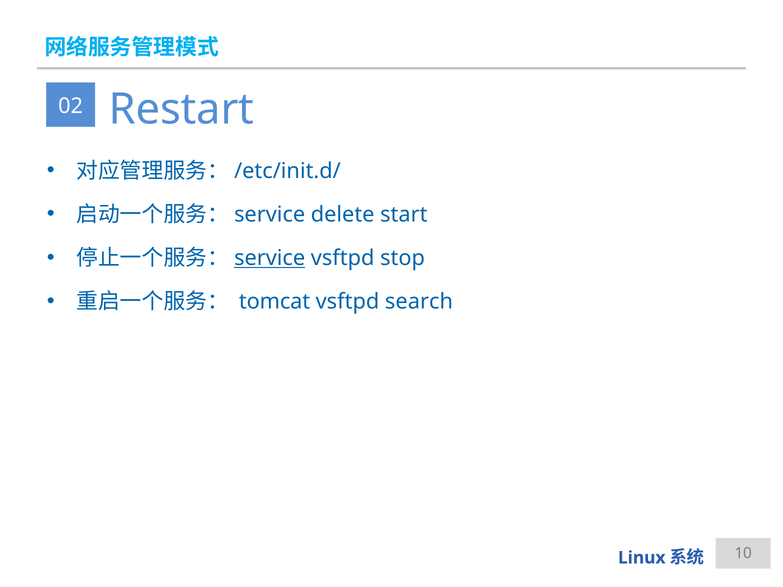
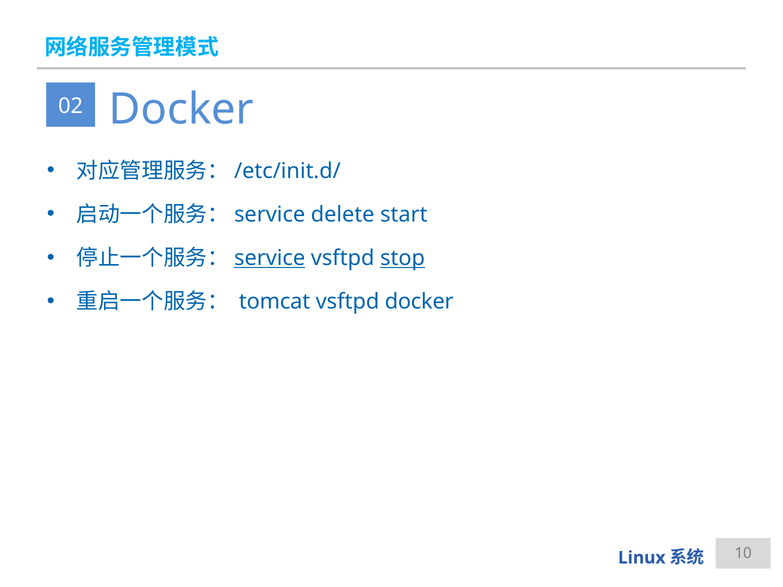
02 Restart: Restart -> Docker (181, 109)
stop underline: none -> present (403, 258)
vsftpd search: search -> docker (419, 302)
